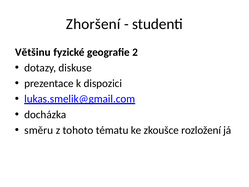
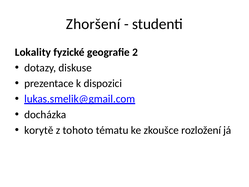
Většinu: Většinu -> Lokality (33, 52)
směru: směru -> korytě (39, 130)
